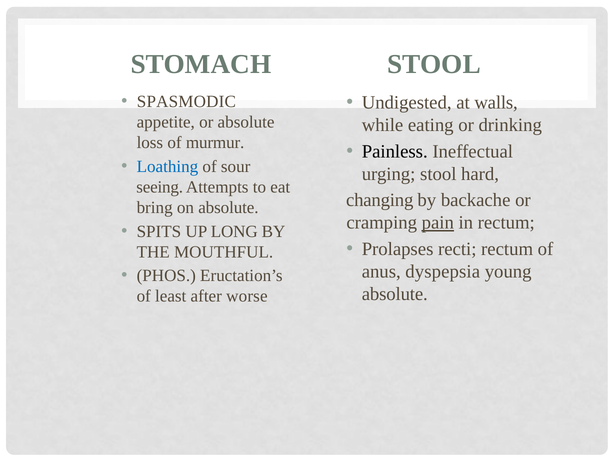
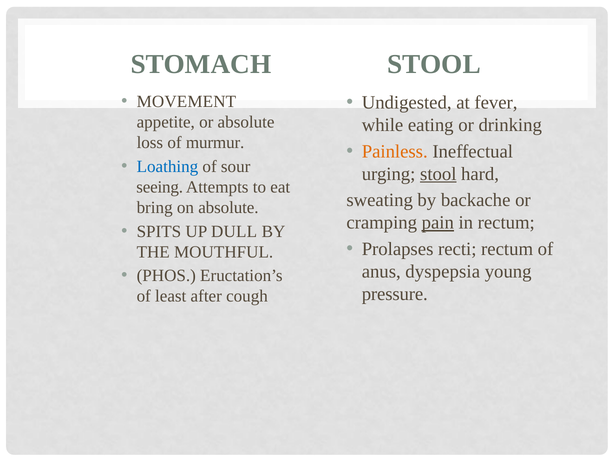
SPASMODIC: SPASMODIC -> MOVEMENT (186, 101)
walls: walls -> fever (496, 103)
Painless colour: black -> orange (395, 151)
stool underline: none -> present (438, 174)
changing: changing -> sweating (380, 200)
LONG: LONG -> DULL (234, 231)
absolute: absolute -> pressure (395, 294)
worse: worse -> cough (247, 296)
